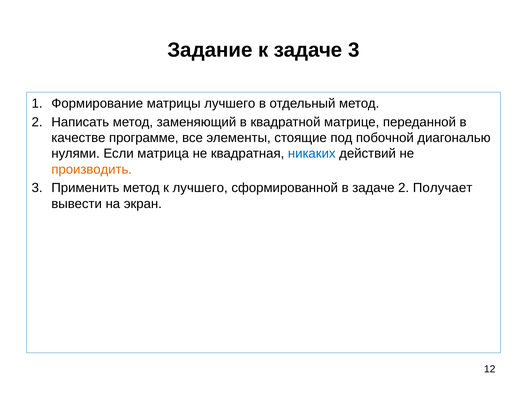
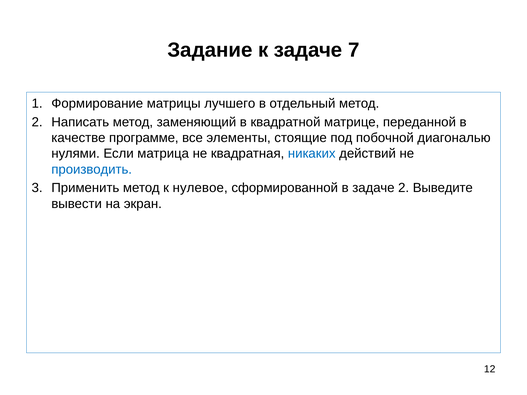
задаче 3: 3 -> 7 (354, 50)
производить colour: orange -> blue (92, 170)
к лучшего: лучшего -> нулевое (200, 188)
Получает: Получает -> Выведите (443, 188)
